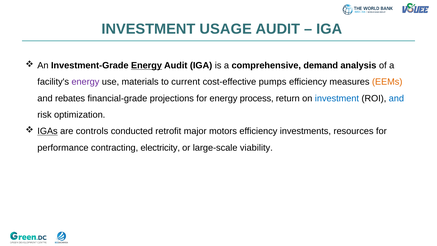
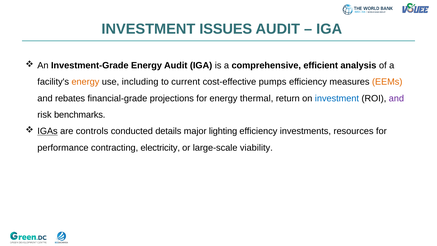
USAGE: USAGE -> ISSUES (226, 29)
Energy underline: present -> none (146, 65)
demand: demand -> efficient (321, 65)
energy colour: purple -> orange (85, 82)
materials: materials -> including (140, 82)
process: process -> thermal (257, 98)
and colour: blue -> purple (396, 98)
optimization: optimization -> benchmarks (80, 115)
retrofit: retrofit -> details (168, 131)
motors: motors -> lighting (223, 131)
